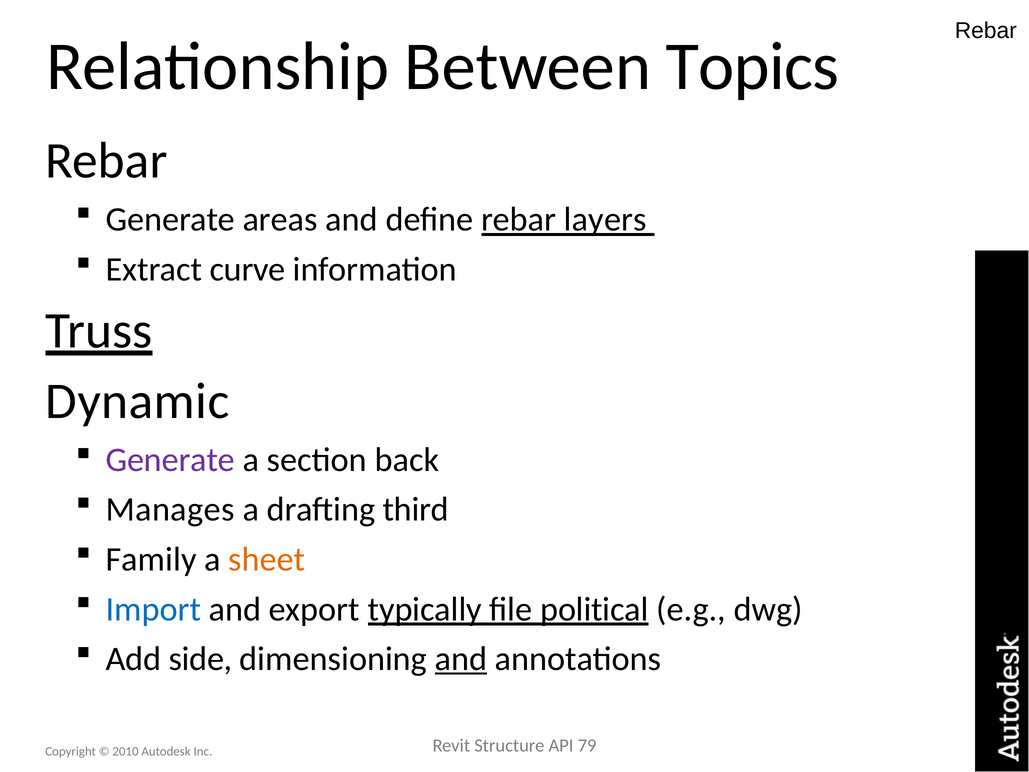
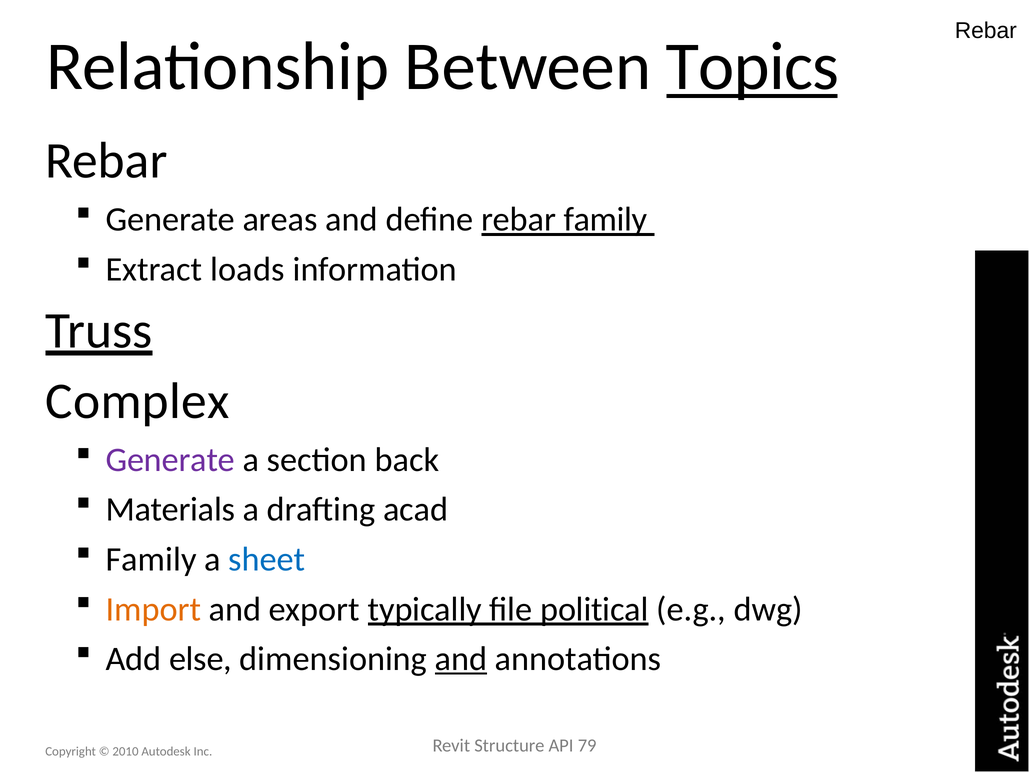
Topics underline: none -> present (752, 66)
rebar layers: layers -> family (606, 220)
curve: curve -> loads (247, 269)
Dynamic: Dynamic -> Complex (137, 401)
Manages: Manages -> Materials (170, 509)
third: third -> acad (416, 509)
sheet colour: orange -> blue (267, 559)
Import colour: blue -> orange (153, 609)
side: side -> else (201, 659)
